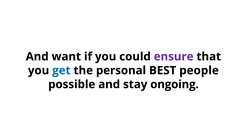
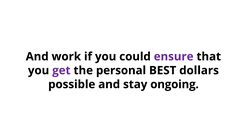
want: want -> work (66, 56)
get colour: blue -> purple (61, 70)
people: people -> dollars (199, 70)
